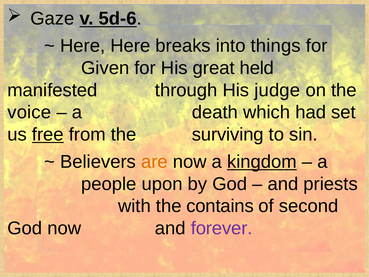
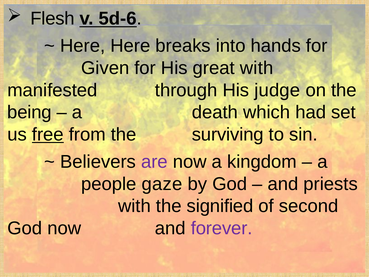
Gaze: Gaze -> Flesh (53, 19)
things: things -> hands (276, 46)
great held: held -> with (257, 68)
voice: voice -> being (29, 112)
are colour: orange -> purple (154, 162)
kingdom underline: present -> none (262, 162)
upon: upon -> gaze (162, 184)
contains: contains -> signified (220, 206)
